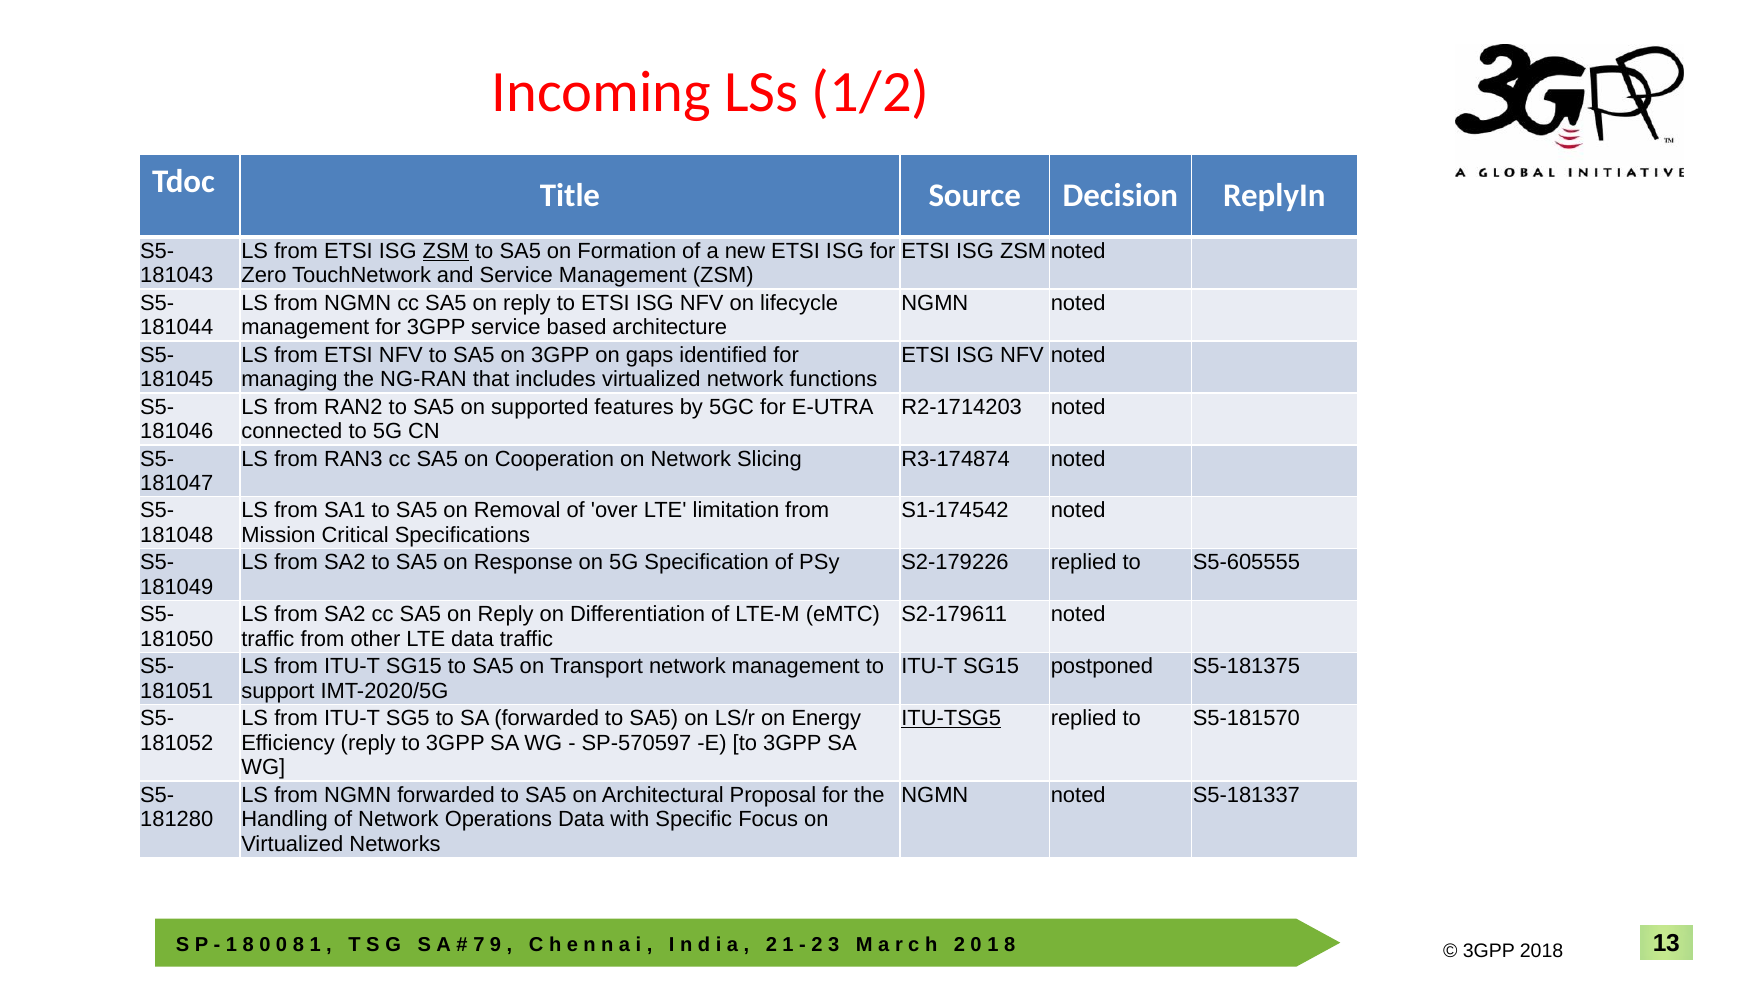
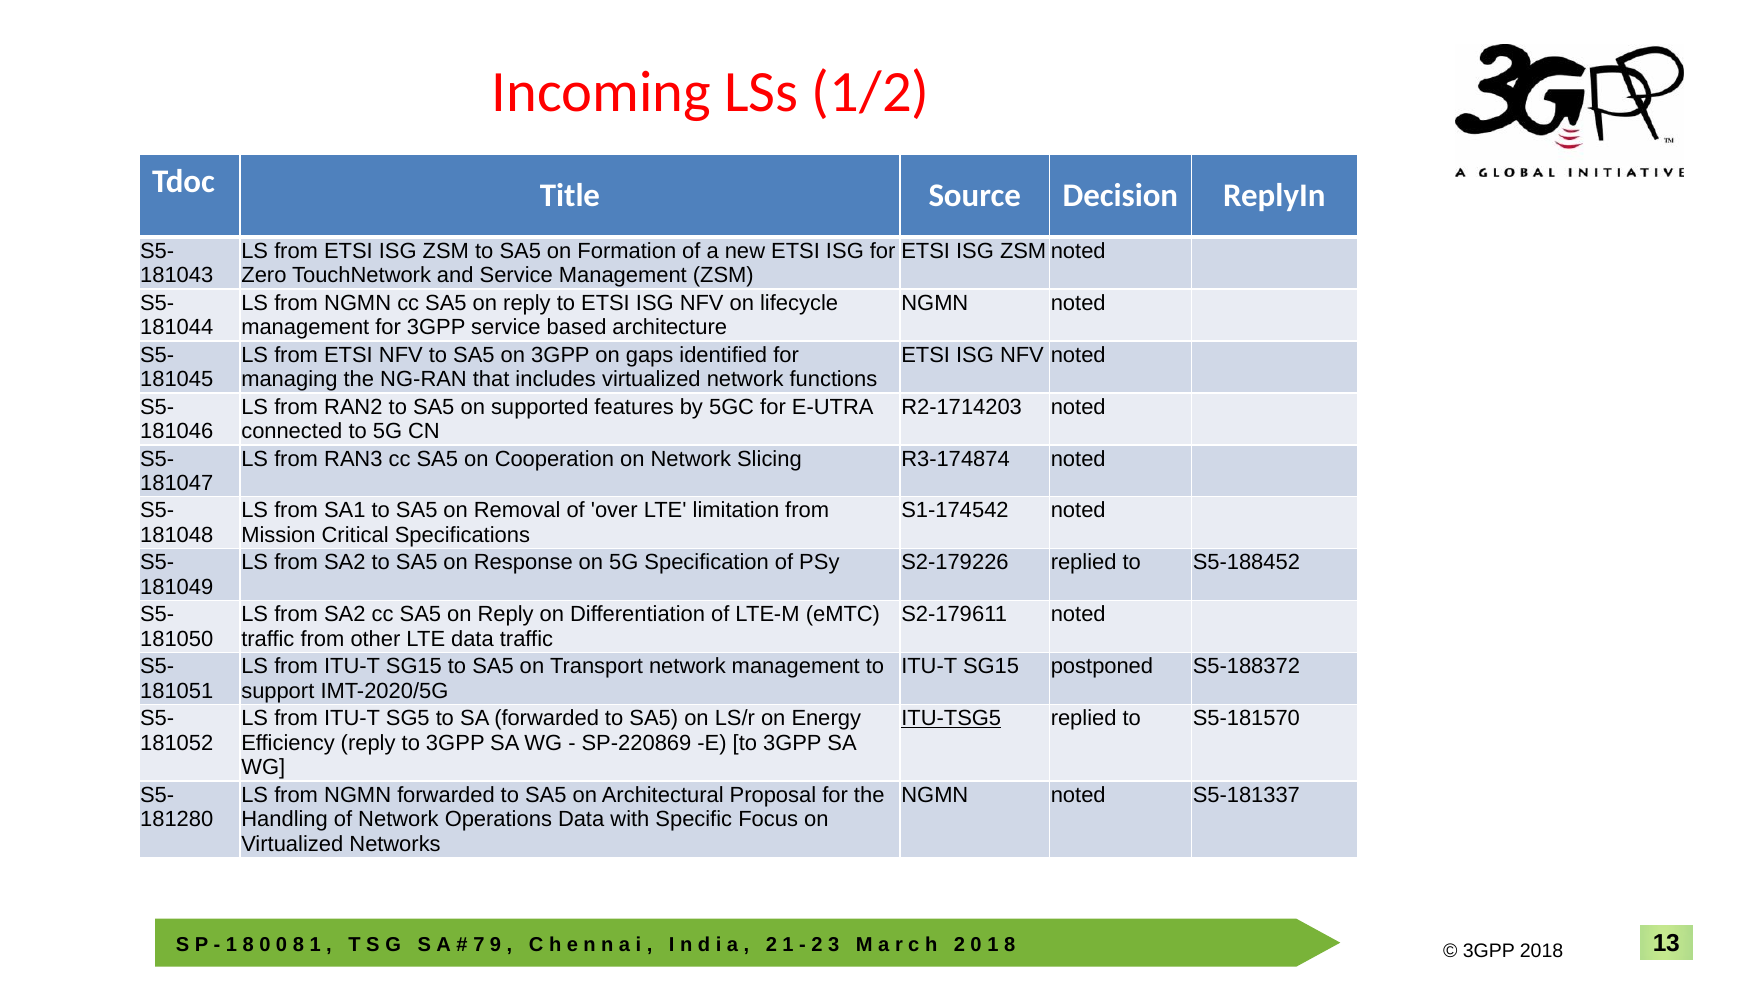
ZSM underline: present -> none (446, 251)
S5-605555: S5-605555 -> S5-188452 (1246, 563)
S5-181375: S5-181375 -> S5-188372 (1246, 667)
SP-570597: SP-570597 -> SP-220869 (636, 743)
